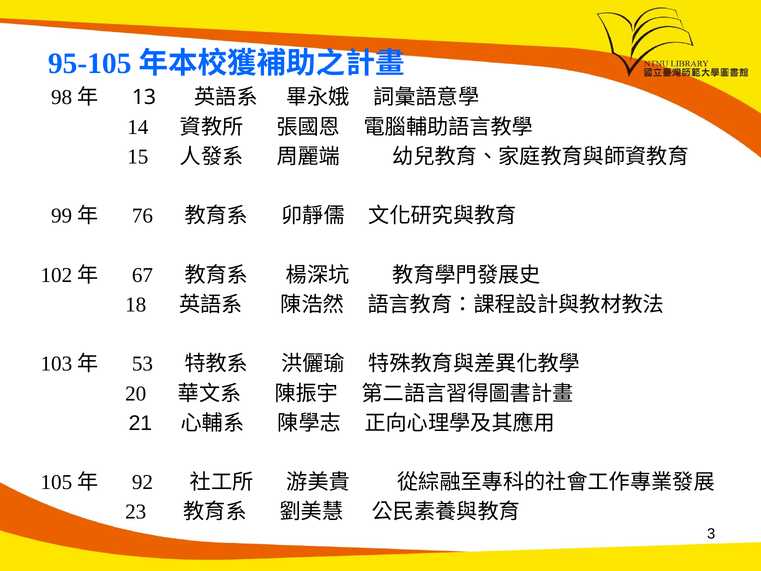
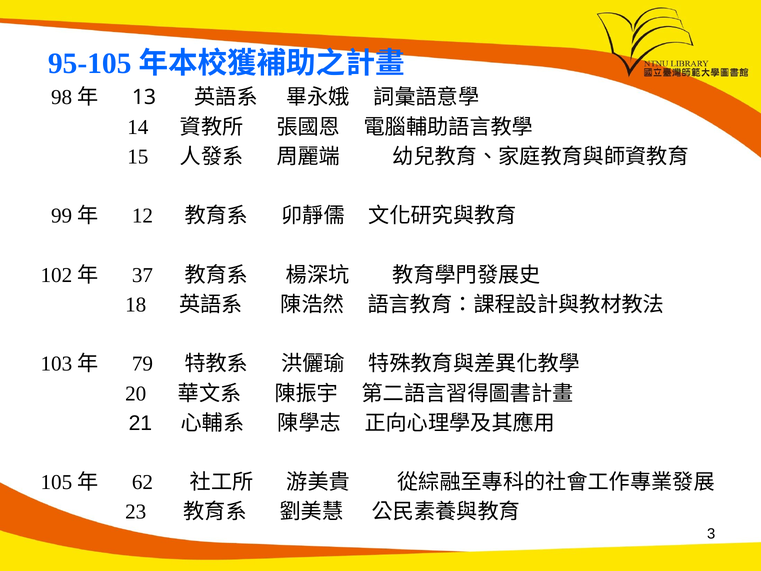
76: 76 -> 12 (142, 216)
67: 67 -> 37 (142, 275)
53: 53 -> 79 (142, 364)
92: 92 -> 62 (142, 482)
